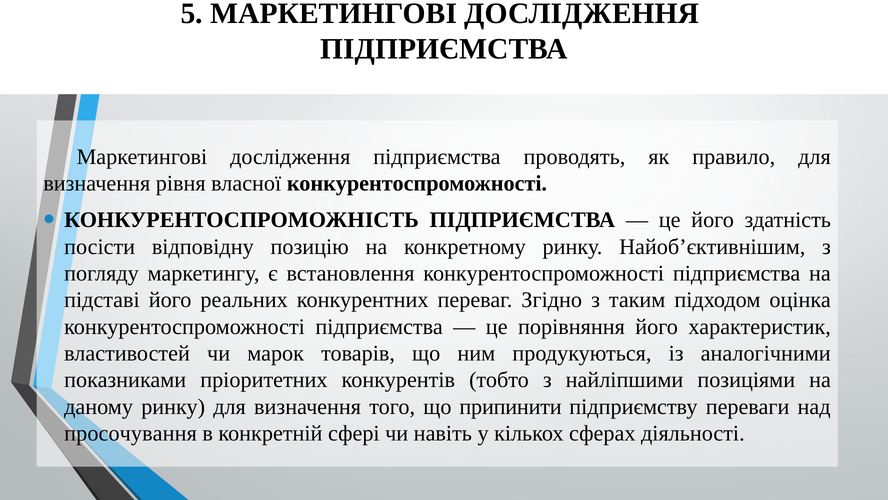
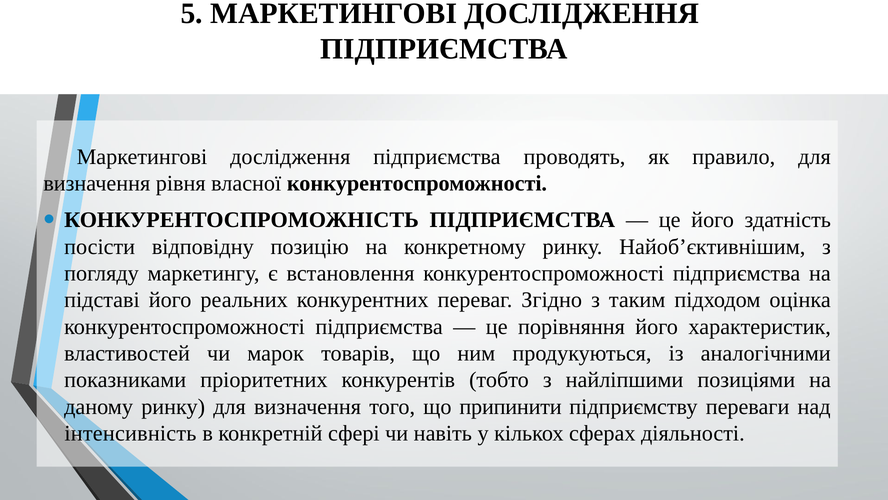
просочування: просочування -> інтенсивність (130, 433)
